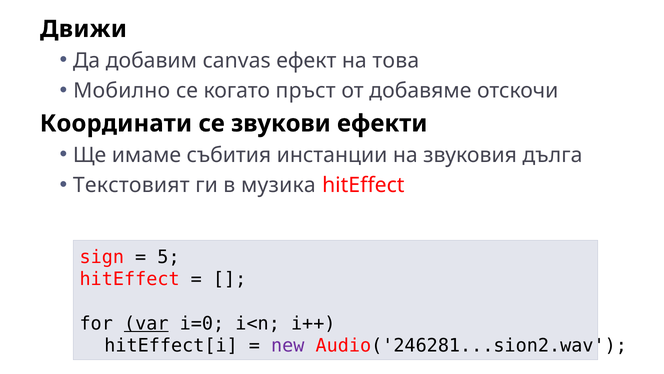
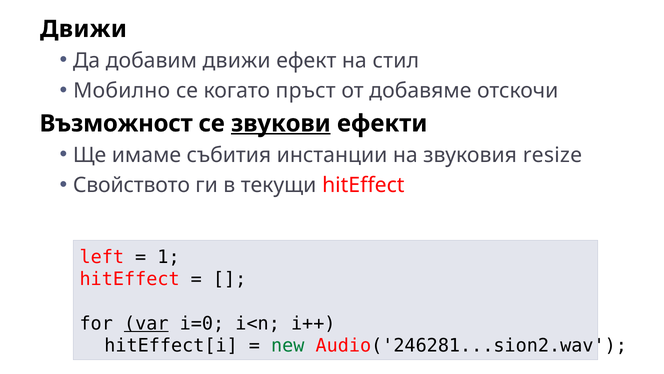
добавим canvas: canvas -> движи (237, 61)
това: това -> стил (396, 61)
Координати: Координати -> Възможност (116, 123)
звукови underline: none -> present (281, 123)
дълга: дълга -> resize (552, 155)
Текстовият: Текстовият -> Свойството (131, 185)
музика: музика -> текущи (279, 185)
sign: sign -> left (102, 257)
5: 5 -> 1 (169, 257)
new colour: purple -> green (288, 345)
